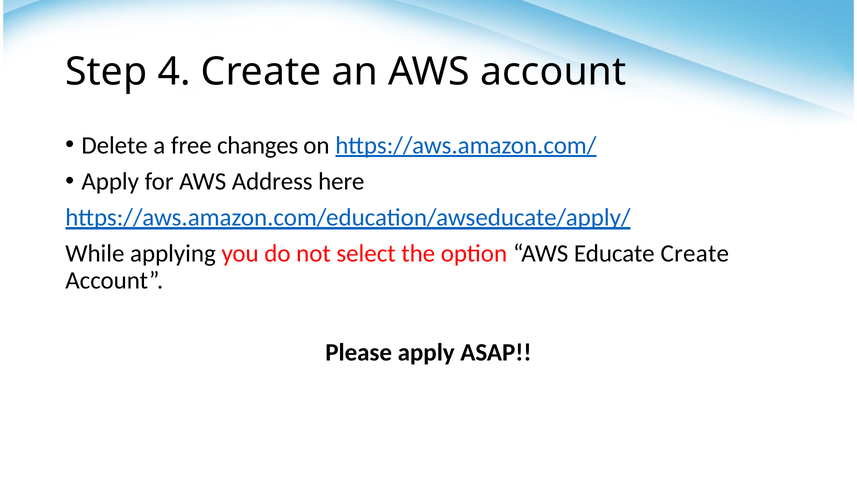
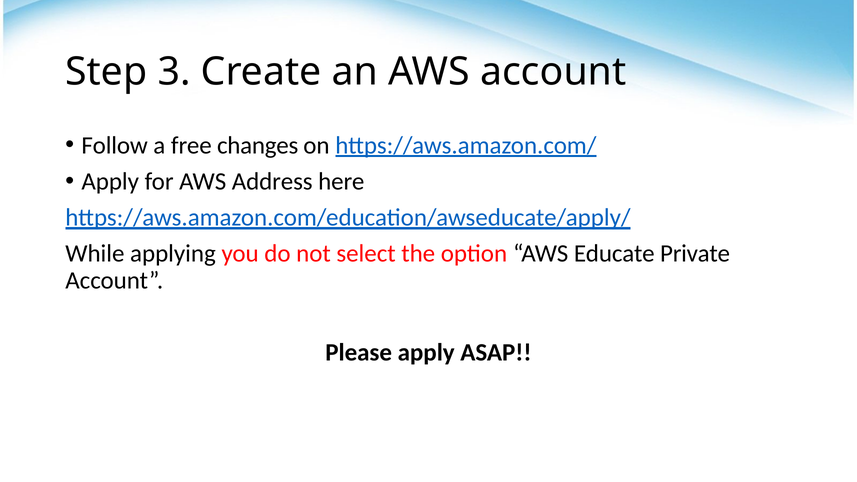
4: 4 -> 3 (174, 72)
Delete: Delete -> Follow (115, 145)
Educate Create: Create -> Private (695, 254)
